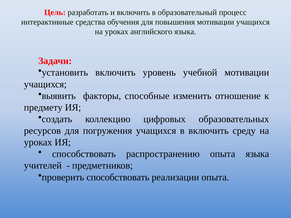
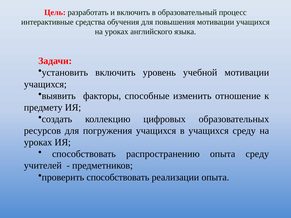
в включить: включить -> учащихся (209, 131)
опыта языка: языка -> среду (257, 154)
